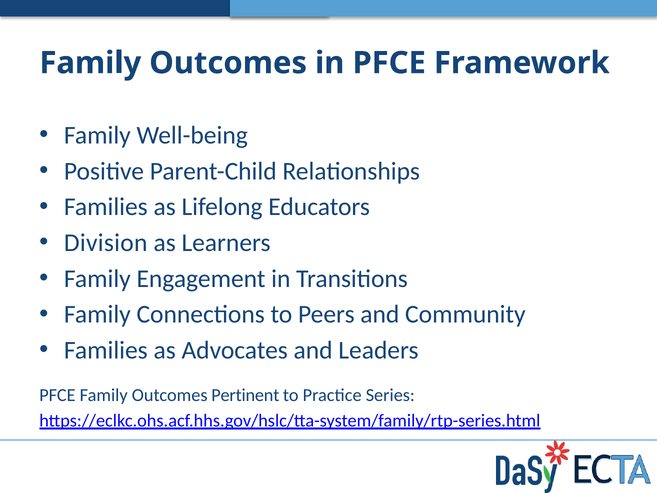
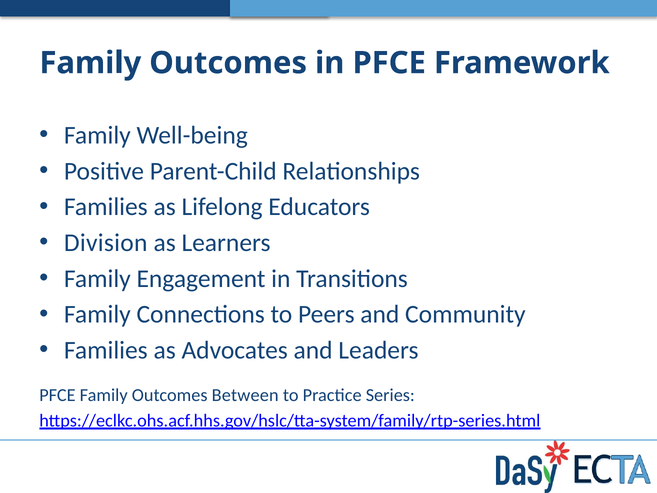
Pertinent: Pertinent -> Between (245, 395)
